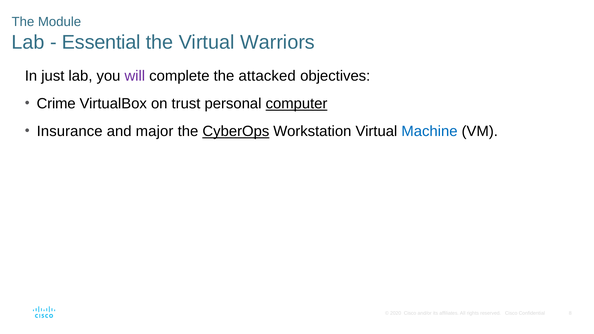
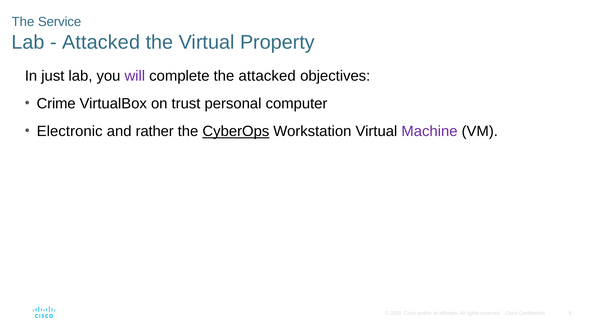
Module: Module -> Service (60, 22)
Essential: Essential -> Attacked (101, 42)
Warriors: Warriors -> Property (277, 42)
computer underline: present -> none (297, 104)
Insurance: Insurance -> Electronic (70, 131)
major: major -> rather (155, 131)
Machine colour: blue -> purple (429, 131)
